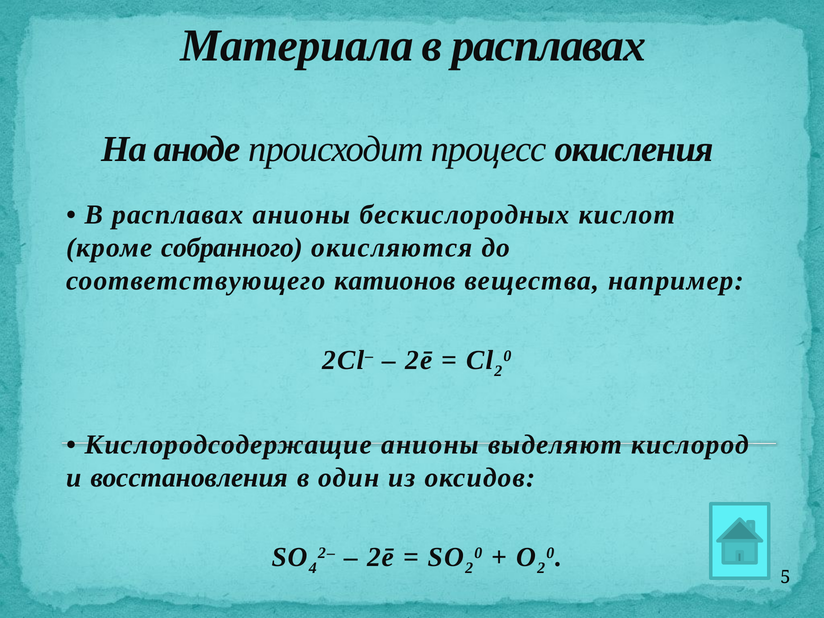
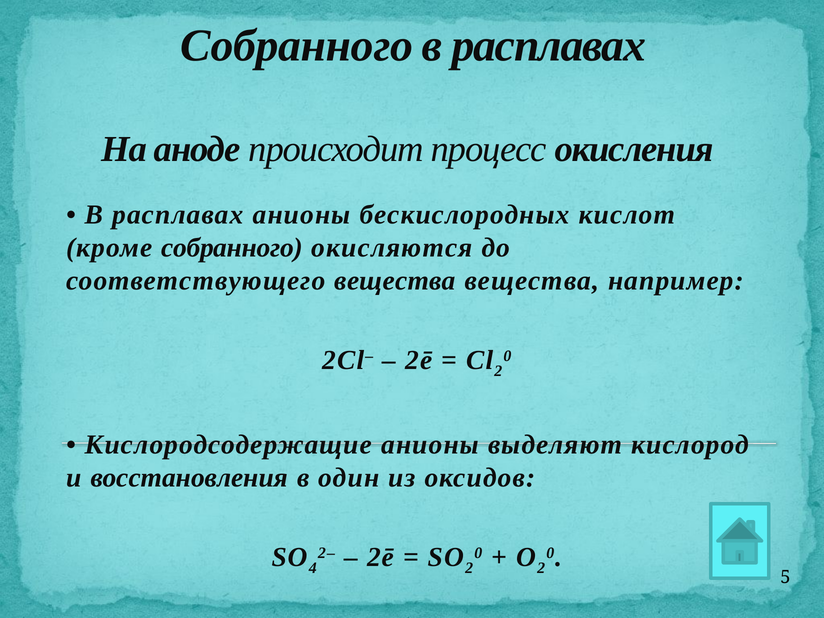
Материала: Материала -> Собранного (297, 46)
соответствующего катионов: катионов -> вещества (395, 281)
